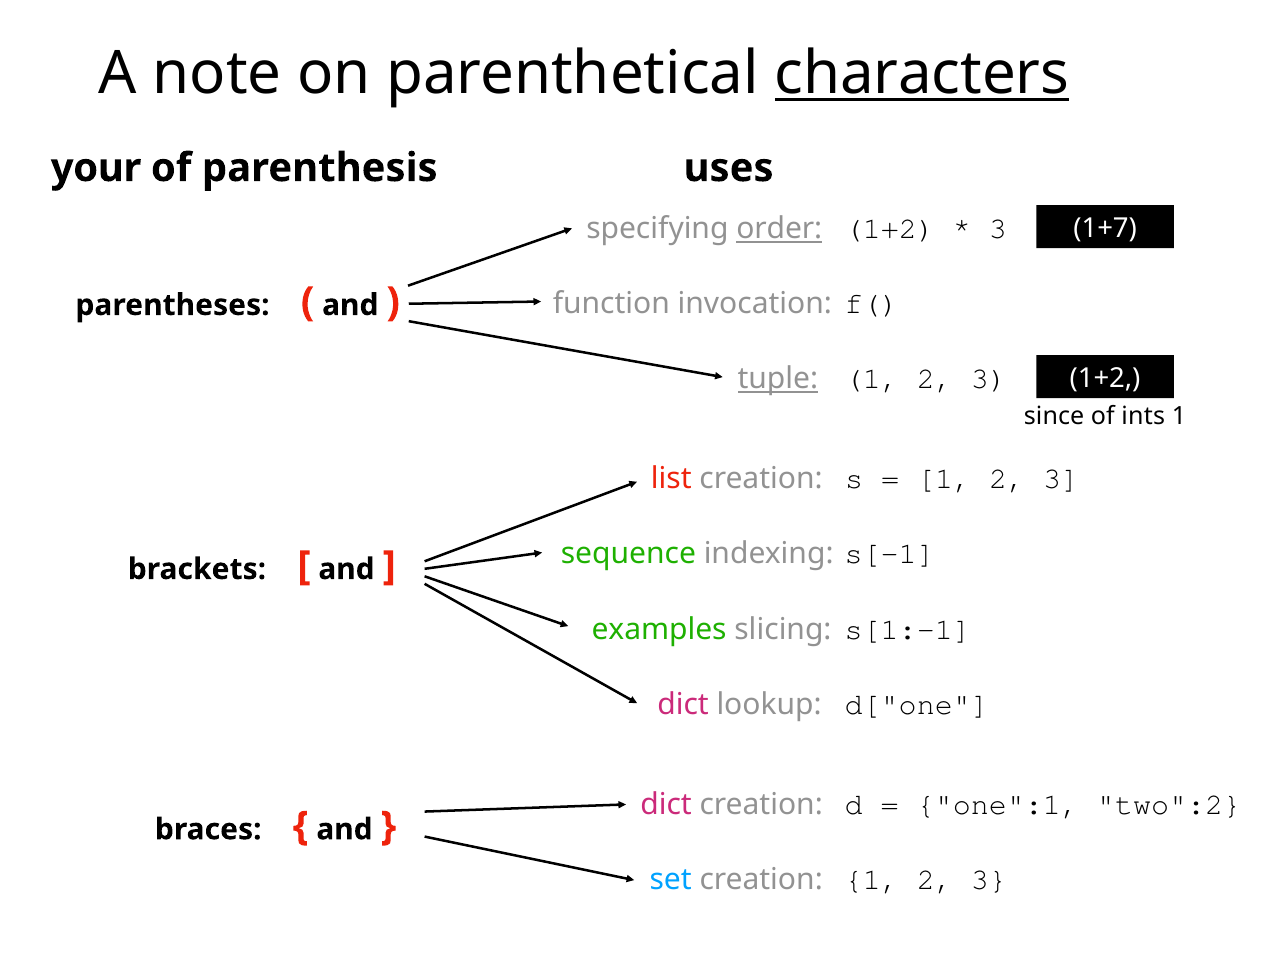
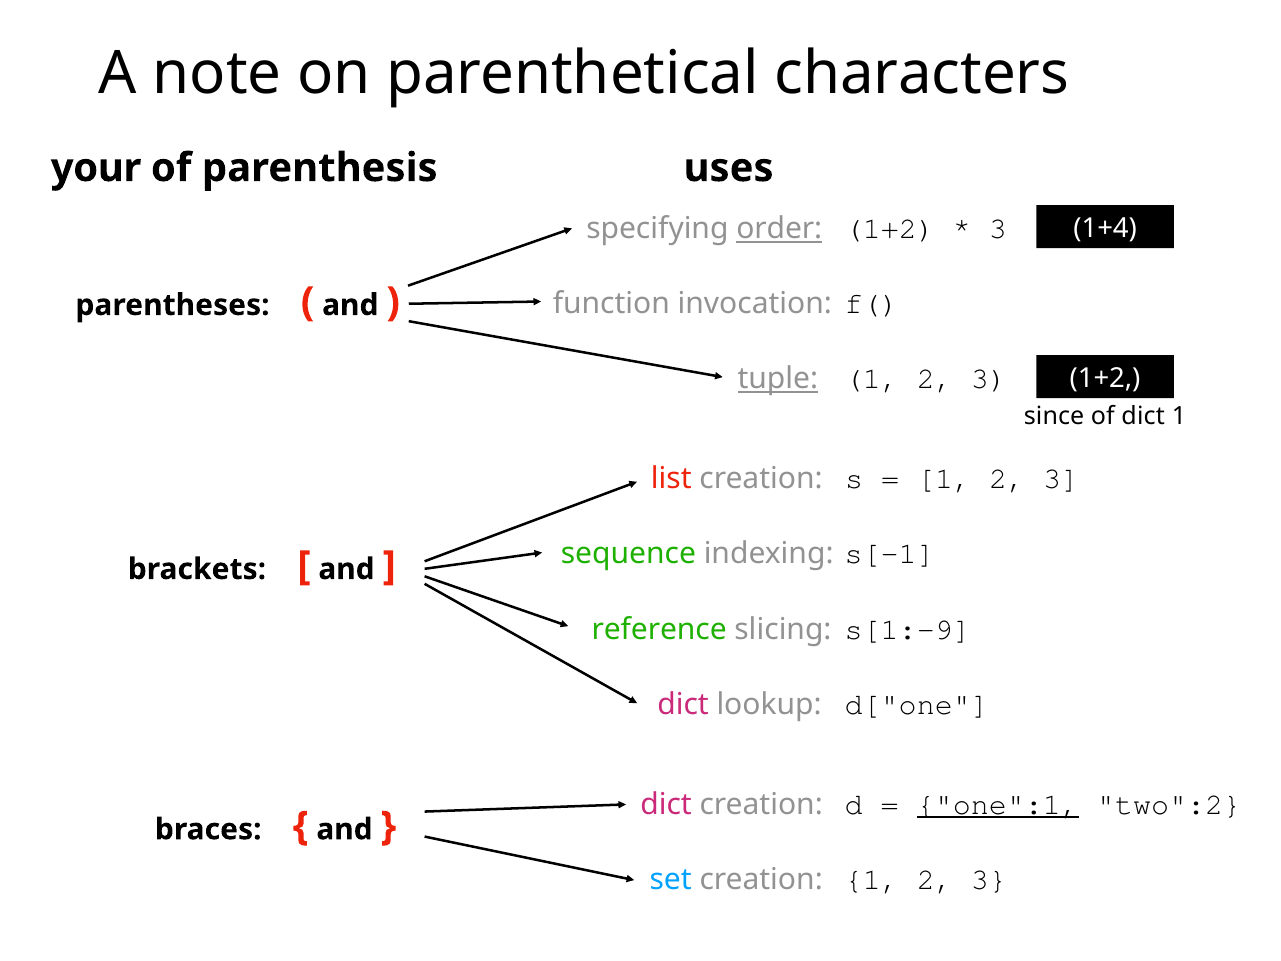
characters underline: present -> none (922, 74)
1+7: 1+7 -> 1+4 (1105, 228)
of ints: ints -> dict (1143, 416)
s[1:-1: s[1:-1 -> s[1:-9 (908, 629)
examples: examples -> reference (659, 629)
one":1 underline: none -> present (998, 804)
